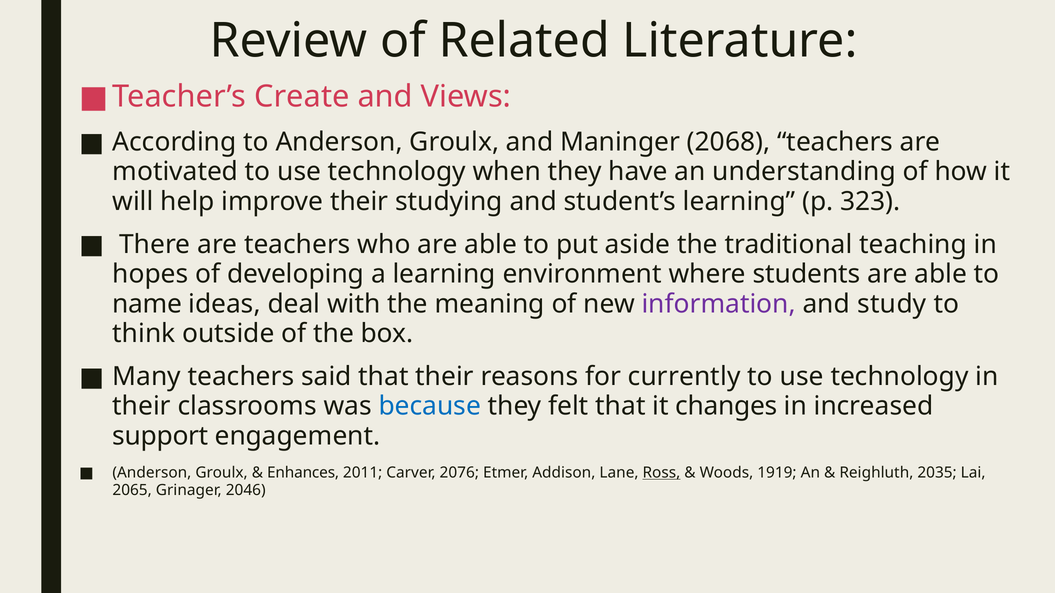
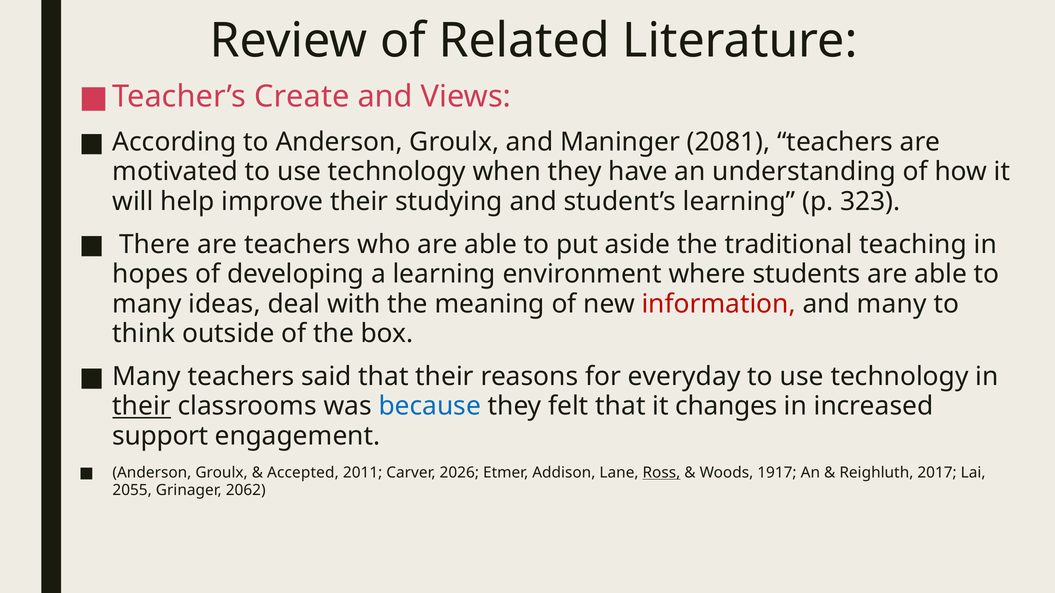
2068: 2068 -> 2081 (729, 142)
name: name -> many (147, 304)
information colour: purple -> red (719, 304)
and study: study -> many (892, 304)
currently: currently -> everyday (684, 377)
their underline: none -> present (142, 407)
Enhances: Enhances -> Accepted (303, 473)
2076: 2076 -> 2026 (459, 473)
1919: 1919 -> 1917 (777, 473)
2035: 2035 -> 2017 (937, 473)
2065: 2065 -> 2055 (132, 490)
2046: 2046 -> 2062 (246, 490)
